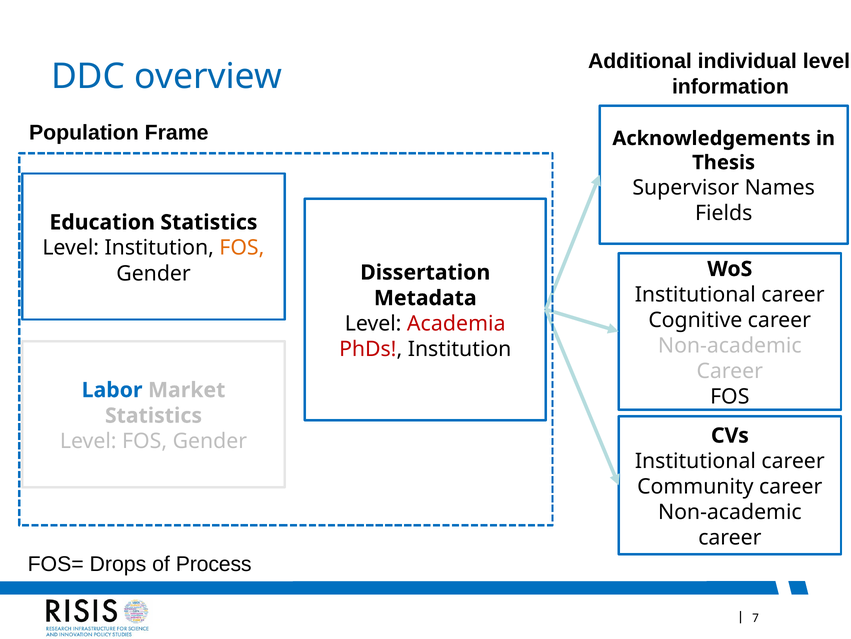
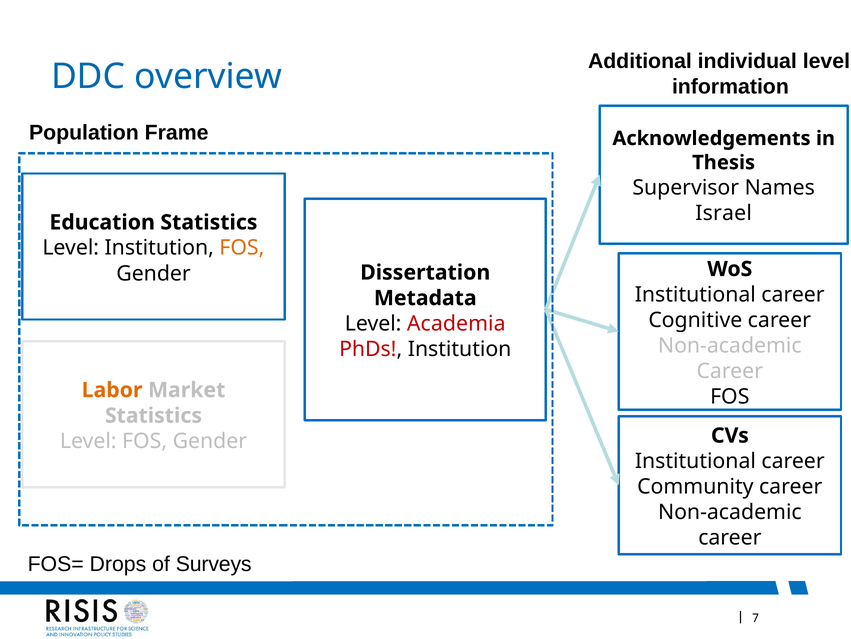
Fields: Fields -> Israel (724, 213)
Labor colour: blue -> orange (112, 390)
Process: Process -> Surveys (214, 563)
